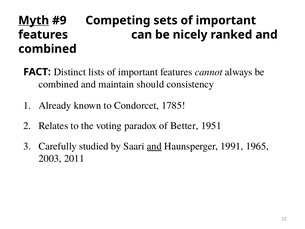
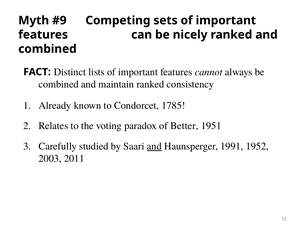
Myth underline: present -> none (34, 20)
maintain should: should -> ranked (150, 84)
1965: 1965 -> 1952 (257, 146)
